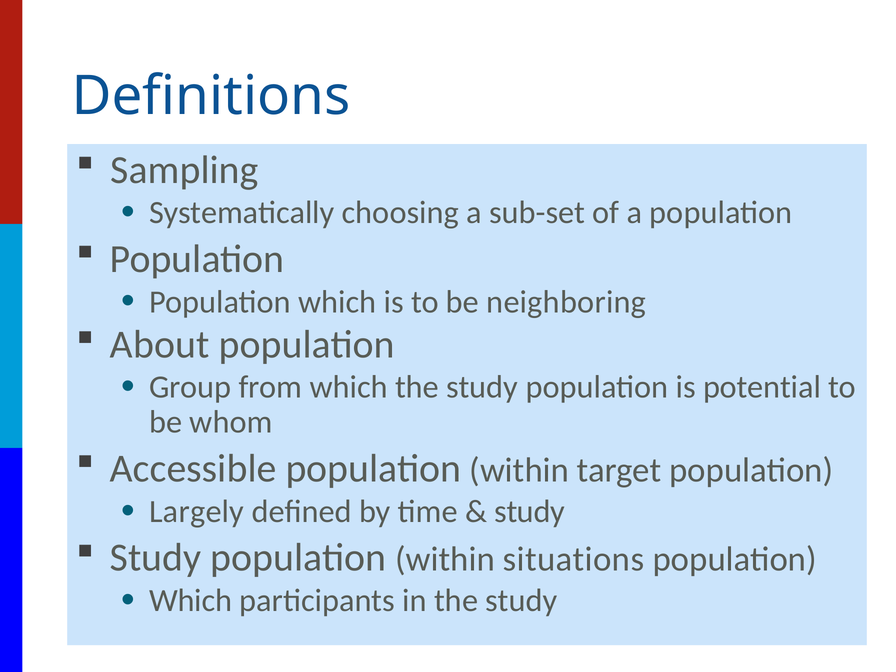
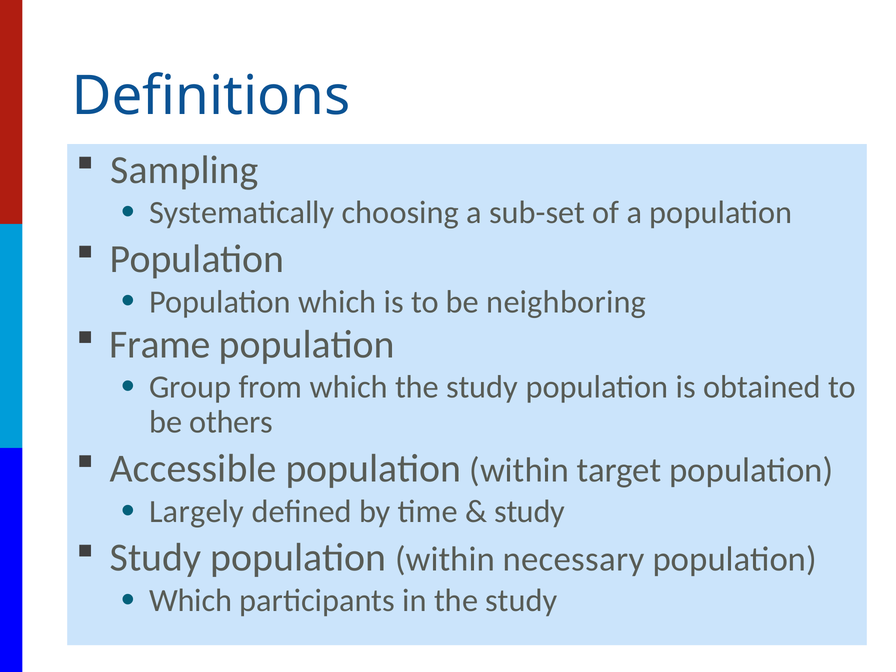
About: About -> Frame (160, 345)
potential: potential -> obtained (762, 387)
whom: whom -> others (231, 422)
situations: situations -> necessary (574, 559)
